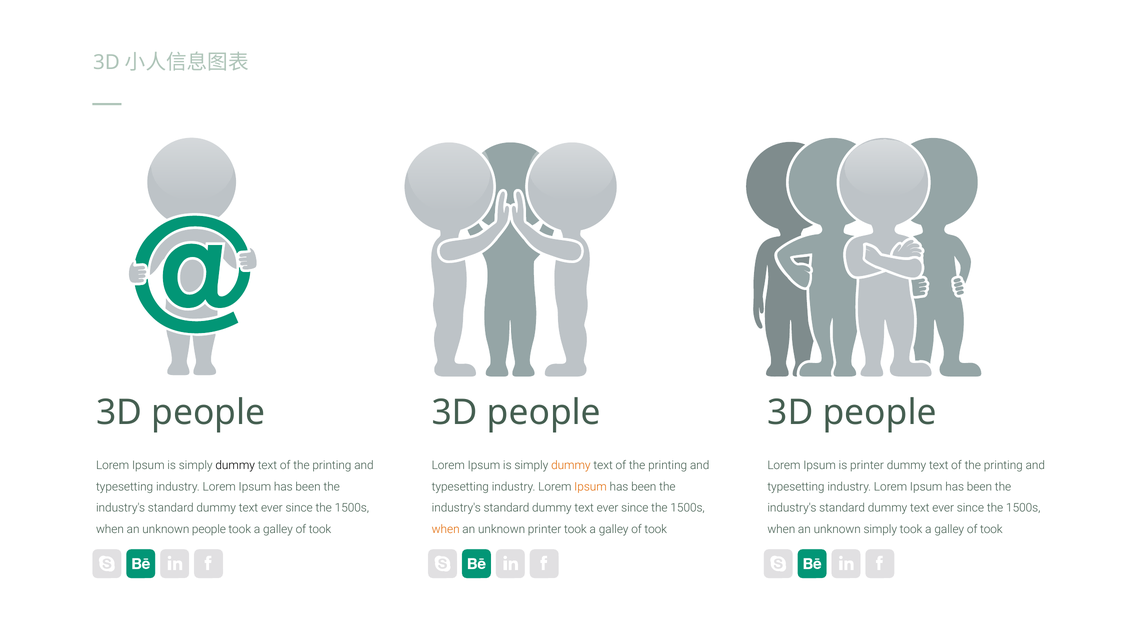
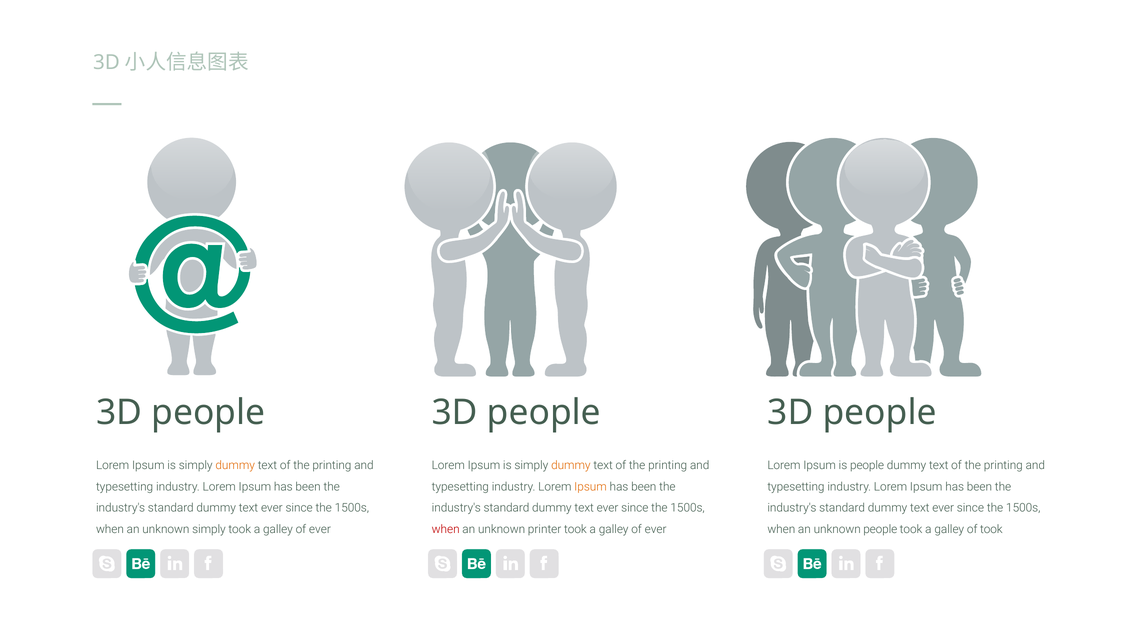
dummy colour: black -> orange (235, 466)
is printer: printer -> people (867, 466)
unknown people: people -> simply (209, 529)
took: took -> ever (320, 529)
when colour: orange -> red (446, 529)
took: took -> ever (656, 529)
unknown simply: simply -> people (880, 529)
